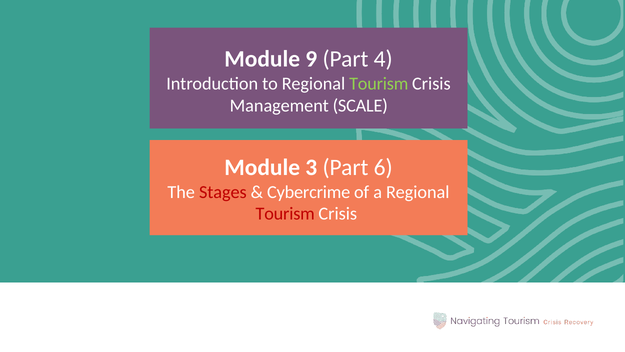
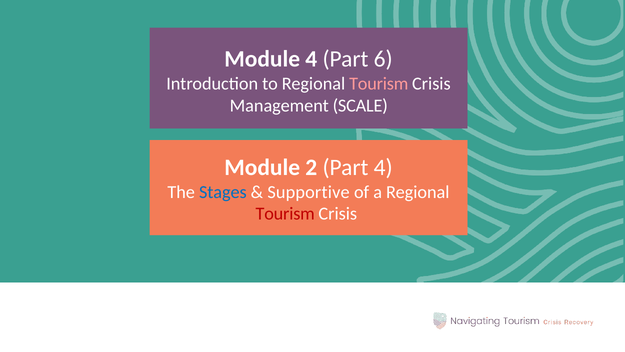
Module 9: 9 -> 4 (311, 59)
4: 4 -> 6 (383, 59)
Tourism colour: light green -> pink (379, 84)
3: 3 -> 2 (311, 167)
Part 6: 6 -> 4 (383, 167)
Stages colour: red -> blue (223, 192)
Cybercrime: Cybercrime -> Supportive (308, 192)
